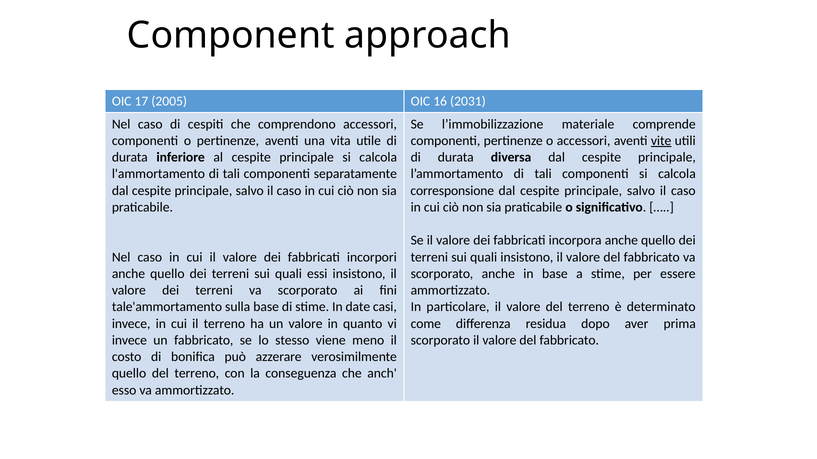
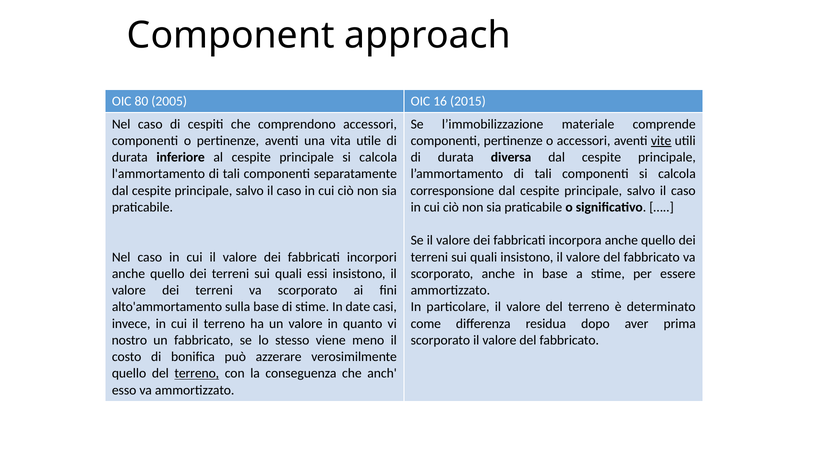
17: 17 -> 80 (141, 101)
2031: 2031 -> 2015 (468, 101)
tale'ammortamento: tale'ammortamento -> alto'ammortamento (167, 307)
invece: invece -> nostro (129, 341)
terreno underline: none -> present (197, 374)
